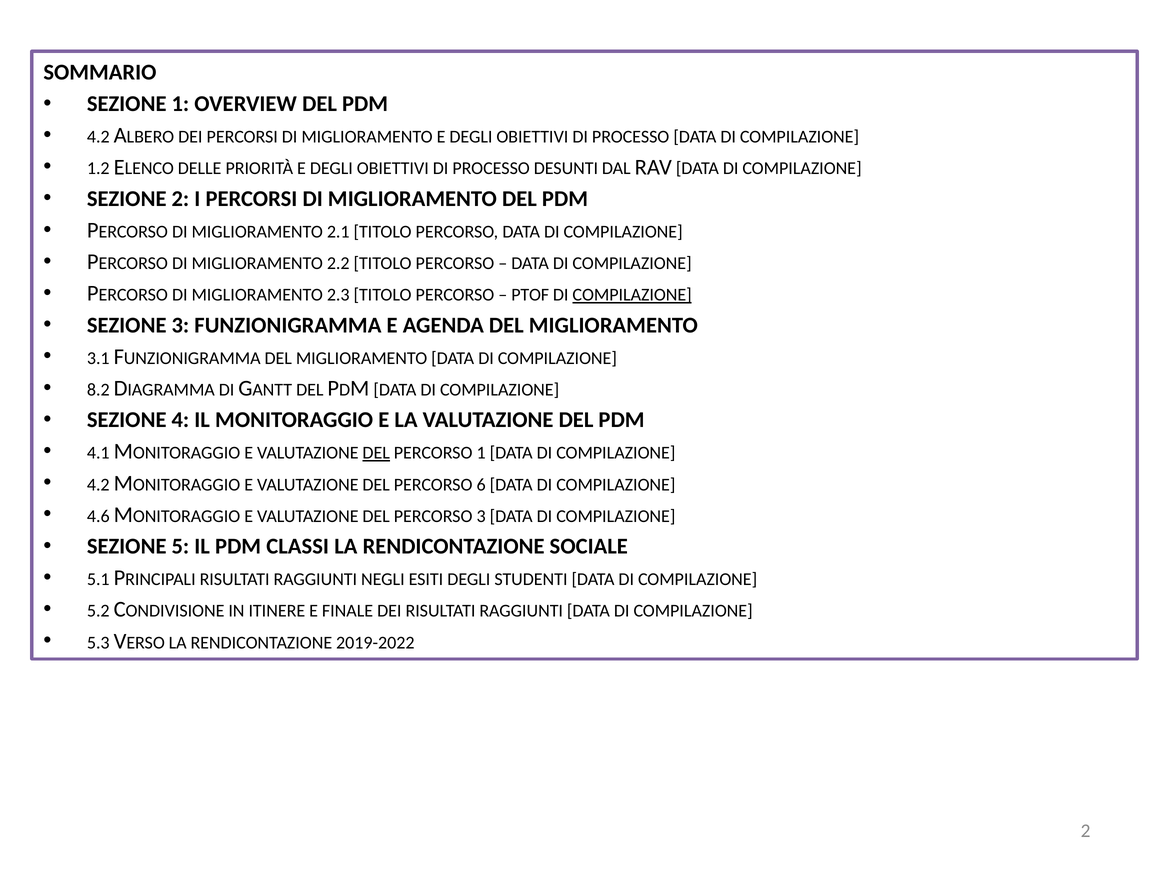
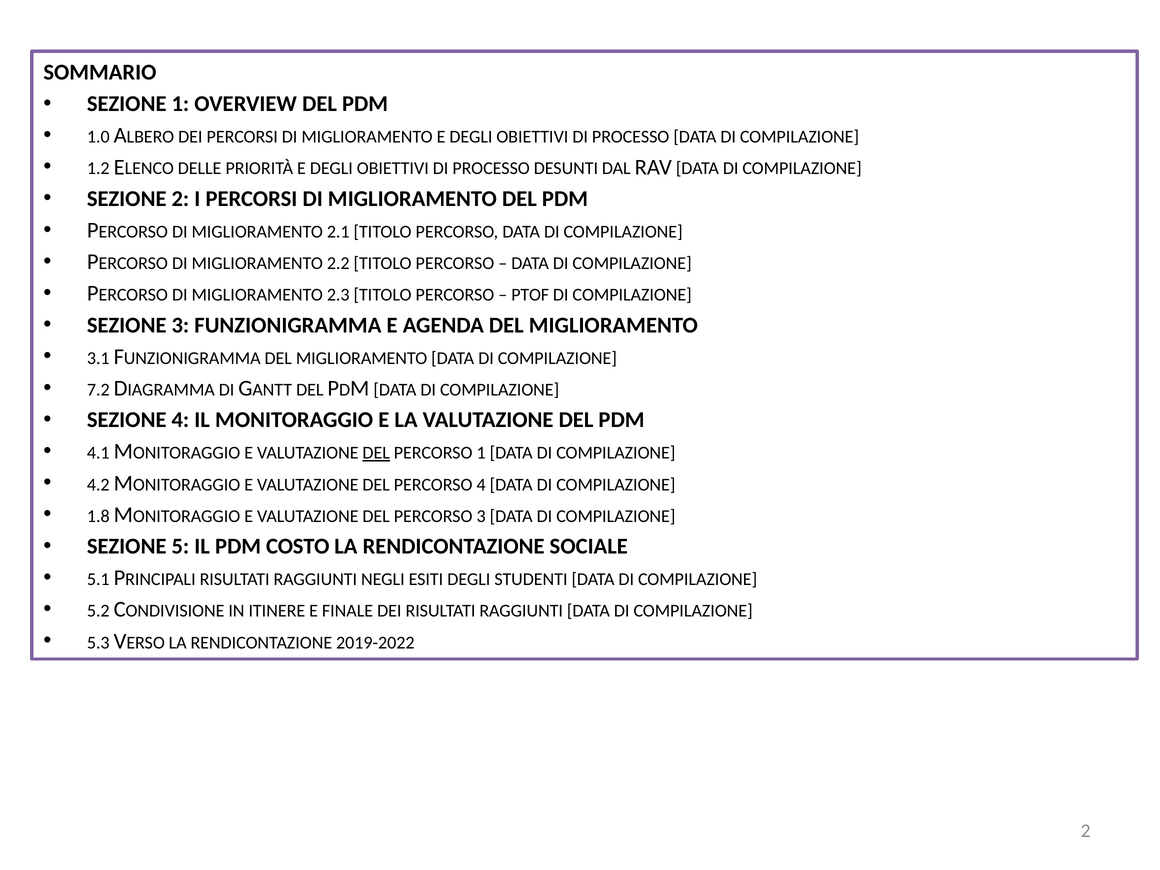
4.2: 4.2 -> 1.0 (98, 137)
COMPILAZIONE underline: present -> none (632, 295)
8.2: 8.2 -> 7.2 (98, 390)
PERCORSO 6: 6 -> 4 (481, 485)
4.6: 4.6 -> 1.8 (98, 516)
CLASSI: CLASSI -> COSTO (298, 546)
